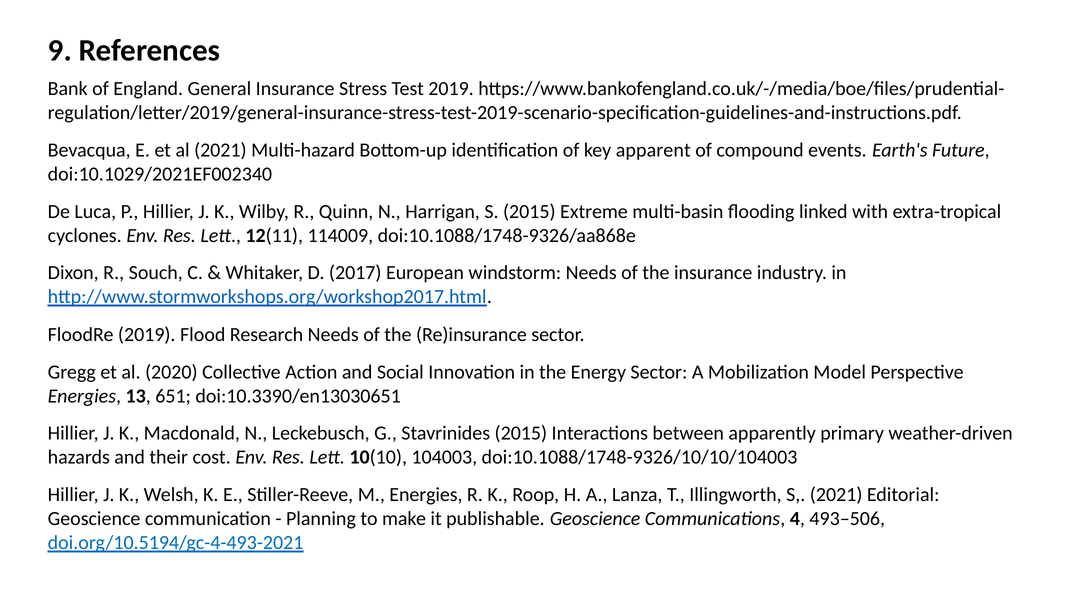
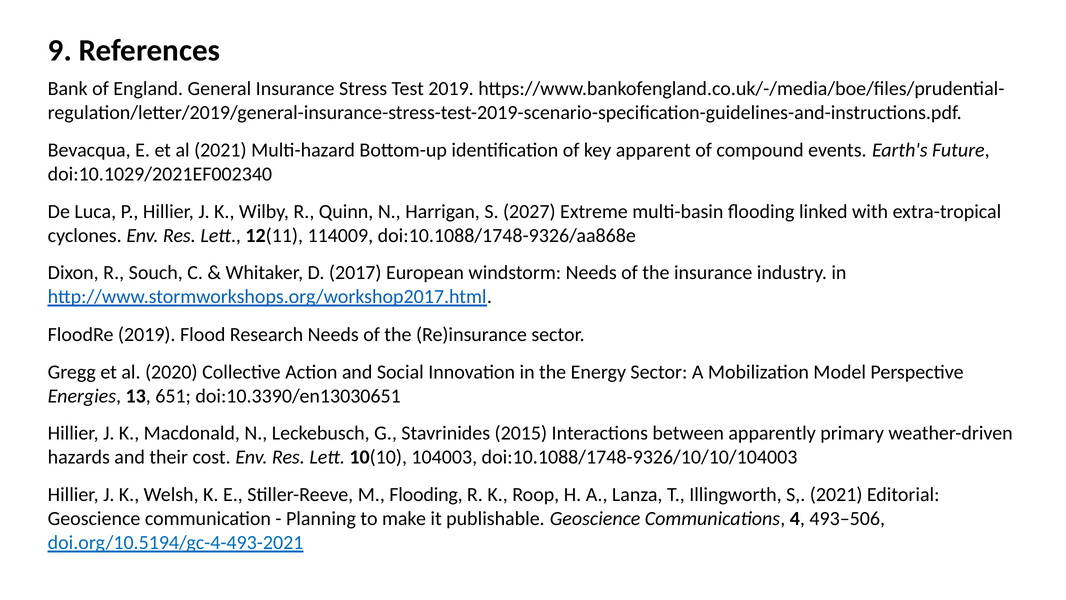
S 2015: 2015 -> 2027 (529, 211)
M Energies: Energies -> Flooding (426, 494)
